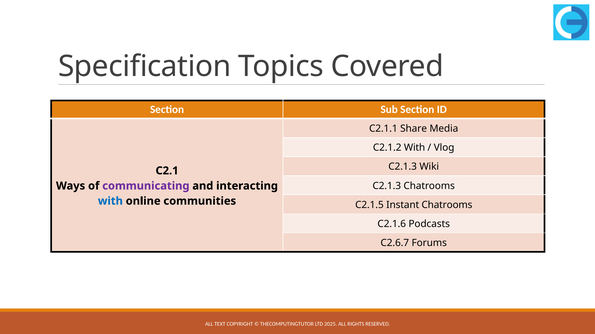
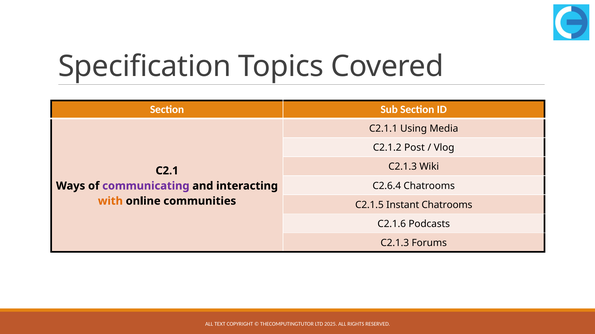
Share: Share -> Using (414, 129)
C2.1.2 With: With -> Post (414, 148)
C2.1.3: C2.1.3 -> C2.6.4 (387, 186)
with colour: blue -> orange (110, 201)
C2.6.7: C2.6.7 -> C2.1.3 (395, 243)
